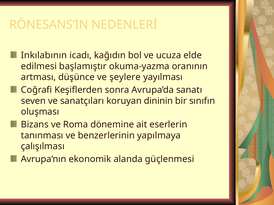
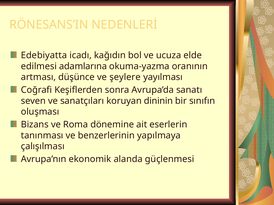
Inkılabının: Inkılabının -> Edebiyatta (44, 55)
başlamıştır: başlamıştır -> adamlarına (83, 66)
